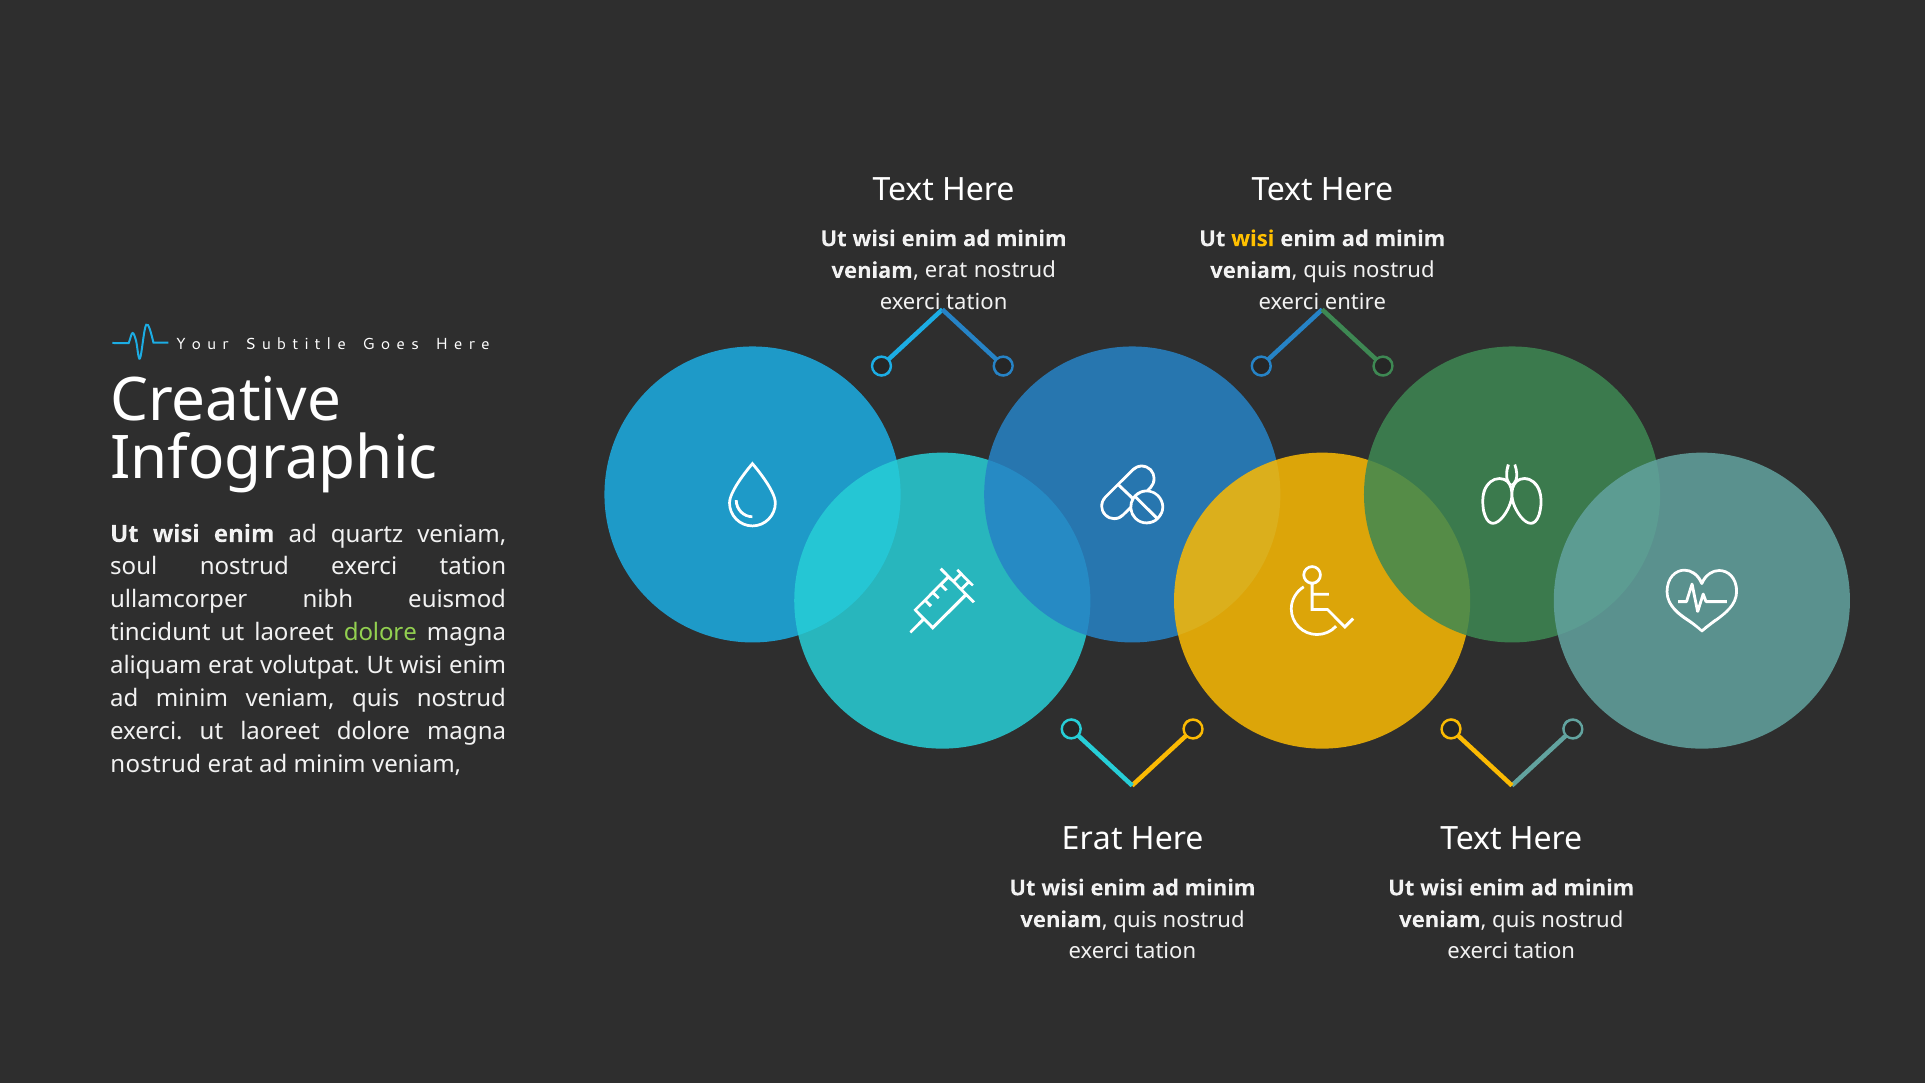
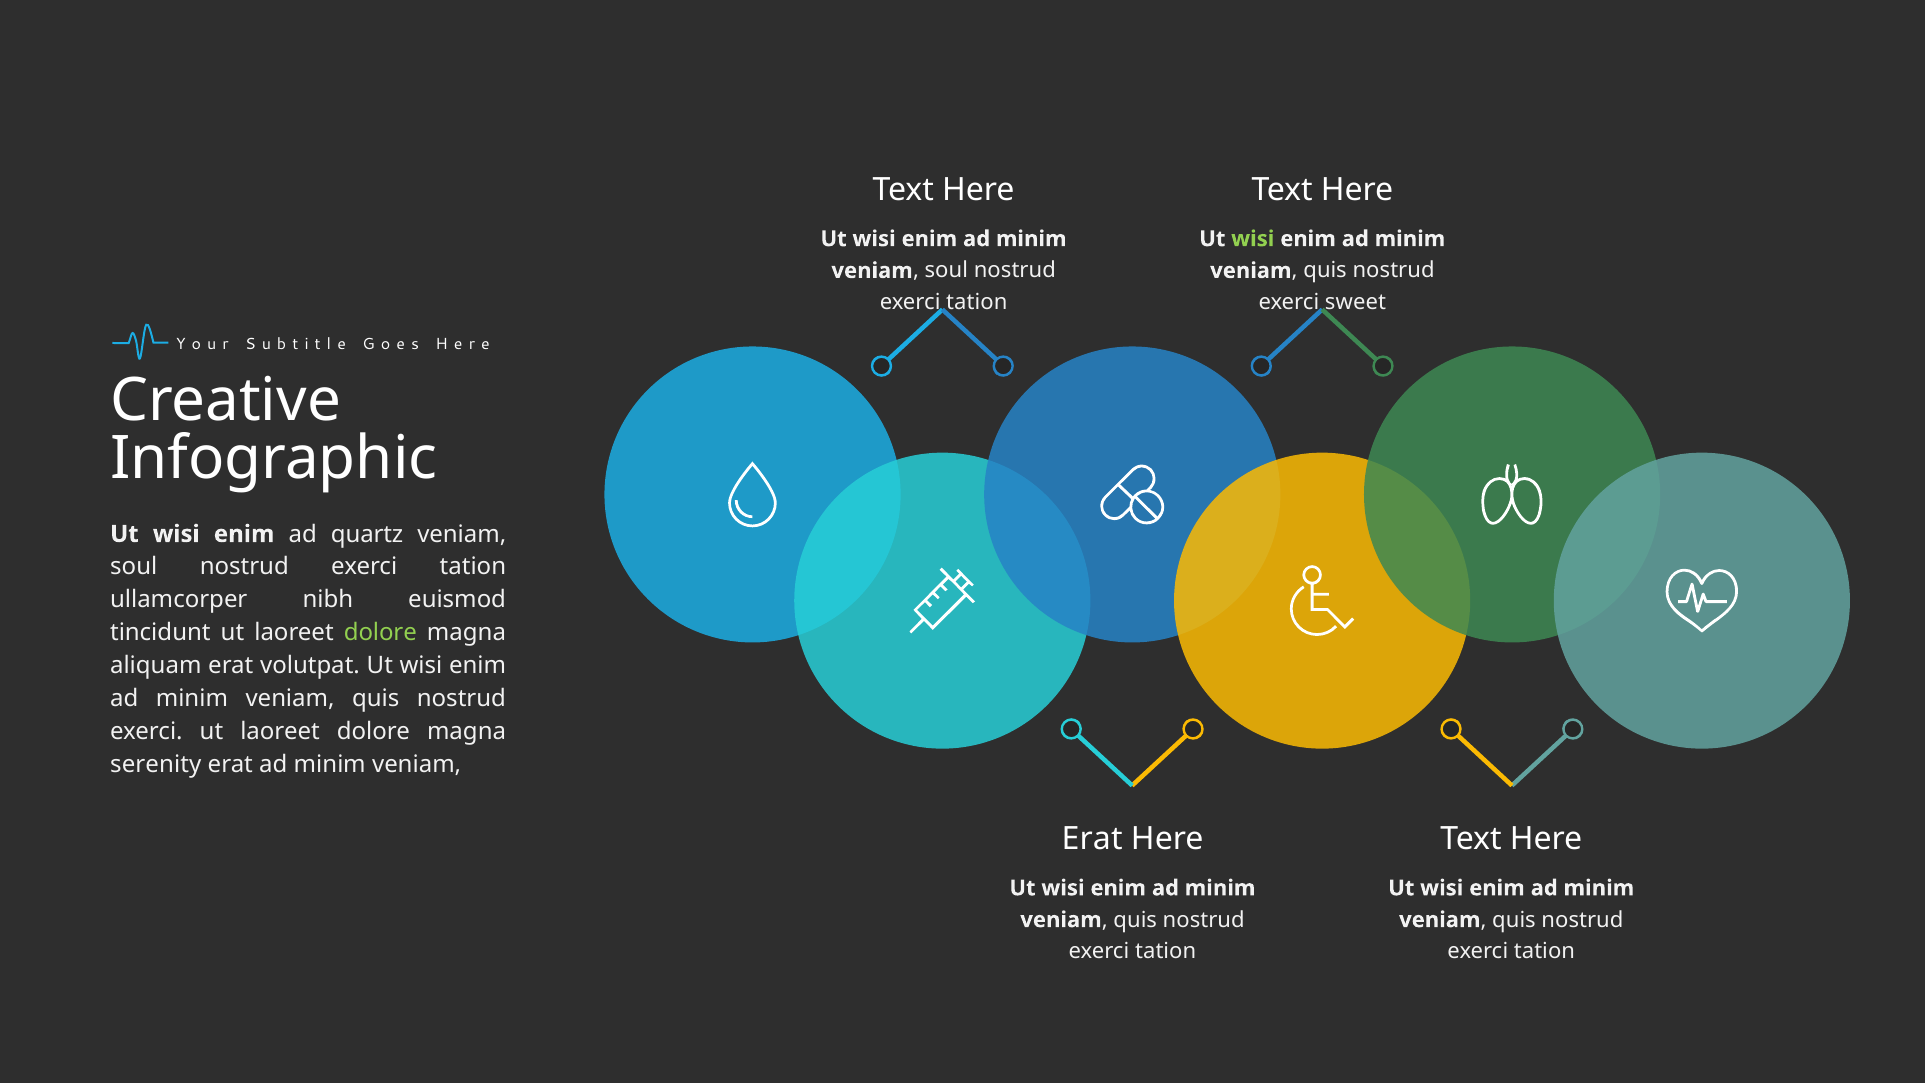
wisi colour: yellow -> light green (1253, 239)
erat: erat -> soul (946, 271)
entire: entire -> sweet (1355, 302)
nostrud: nostrud -> serenity (156, 764)
